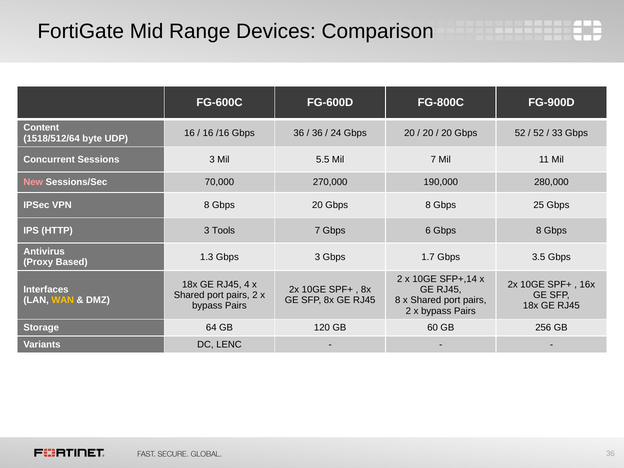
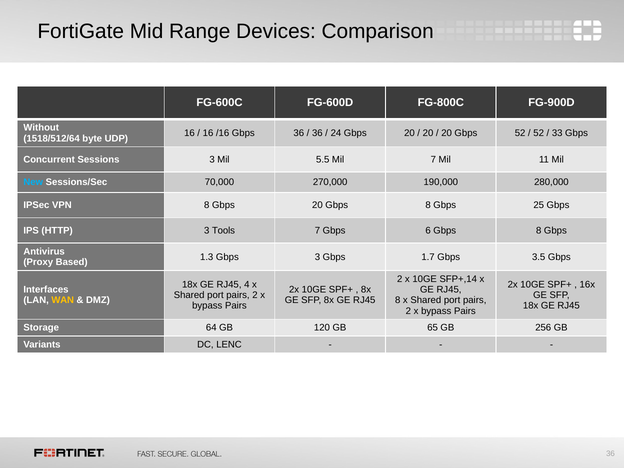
Content: Content -> Without (41, 128)
New colour: pink -> light blue (33, 182)
60: 60 -> 65 (433, 328)
